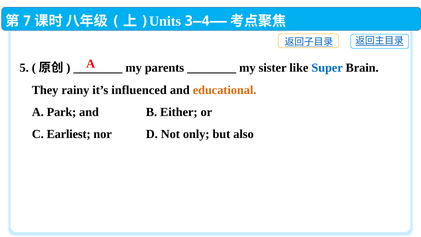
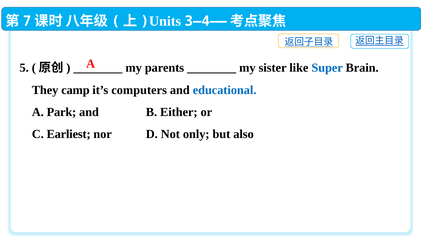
rainy: rainy -> camp (75, 90)
influenced: influenced -> computers (139, 90)
educational colour: orange -> blue (225, 90)
